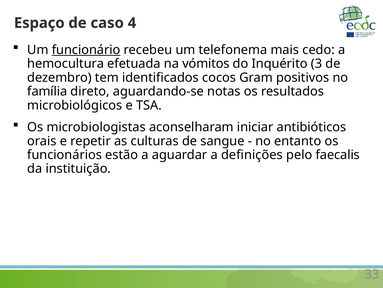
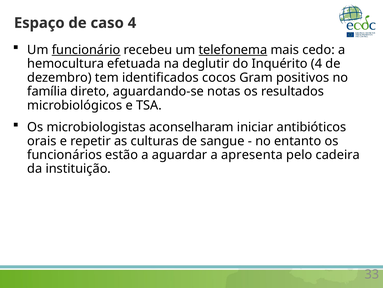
telefonema underline: none -> present (233, 50)
vómitos: vómitos -> deglutir (206, 64)
Inquérito 3: 3 -> 4 (316, 64)
definições: definições -> apresenta (252, 154)
faecalis: faecalis -> cadeira (338, 154)
